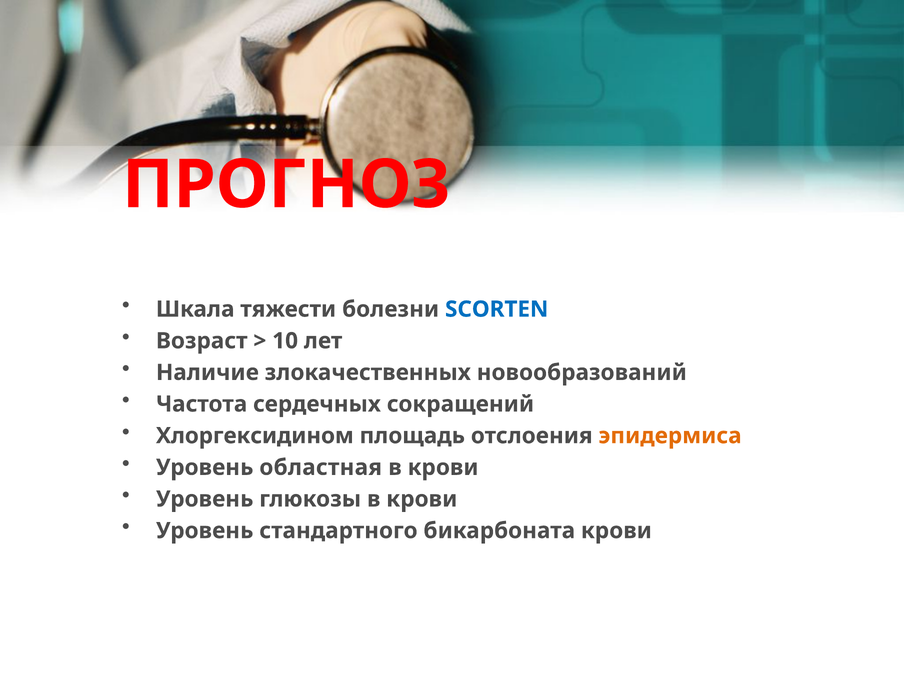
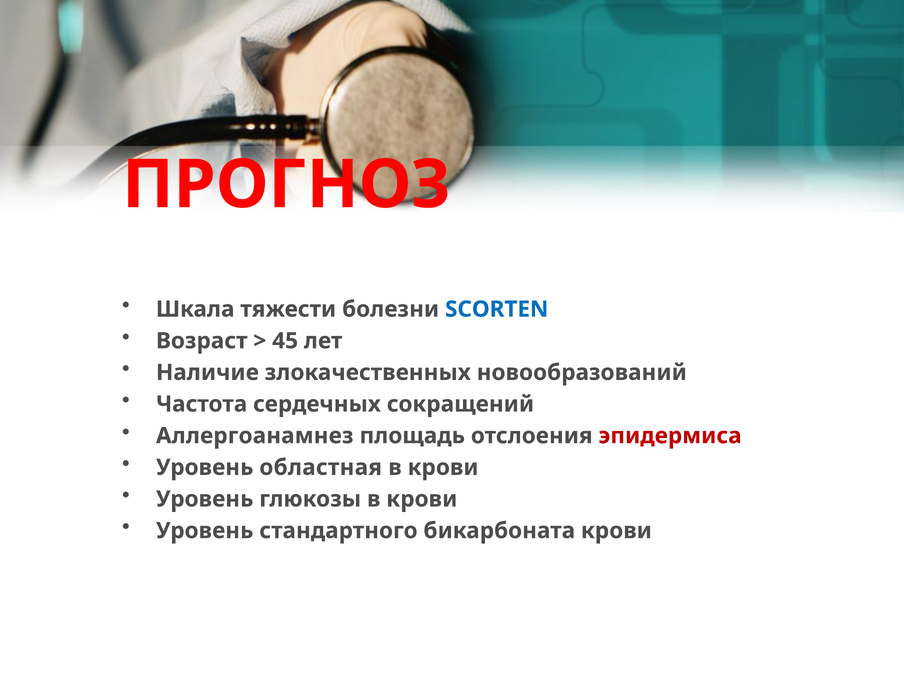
10: 10 -> 45 (285, 341)
Хлоргексидином: Хлоргексидином -> Аллергоанамнез (255, 436)
эпидермиса colour: orange -> red (670, 436)
